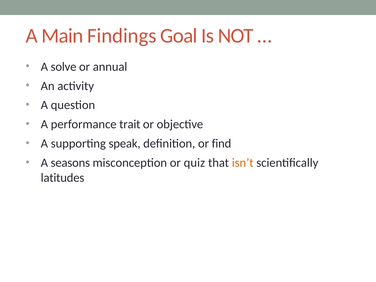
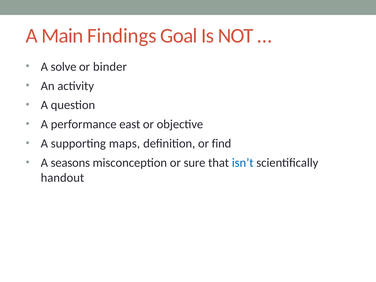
annual: annual -> binder (110, 67)
trait: trait -> east (130, 124)
speak: speak -> maps (124, 144)
quiz: quiz -> sure (195, 163)
isn’t colour: orange -> blue (243, 163)
latitudes: latitudes -> handout (62, 178)
